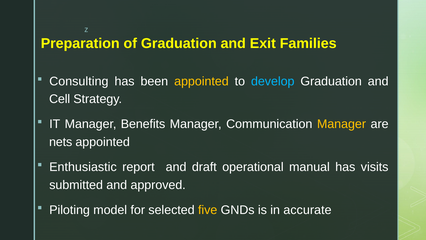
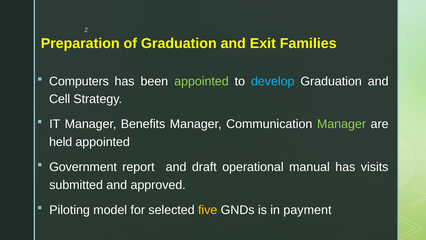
Consulting: Consulting -> Computers (79, 81)
appointed colour: yellow -> light green (201, 81)
Manager colour: yellow -> light green (341, 124)
nets: nets -> held (61, 142)
Enthusiastic: Enthusiastic -> Government (83, 167)
accurate: accurate -> payment (307, 210)
